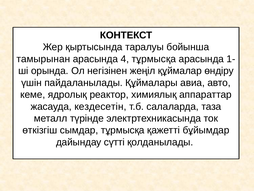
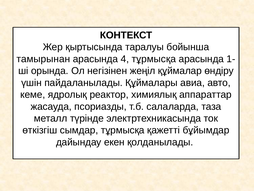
кездесетін: кездесетін -> псориазды (100, 106)
сүтті: сүтті -> екен (114, 142)
